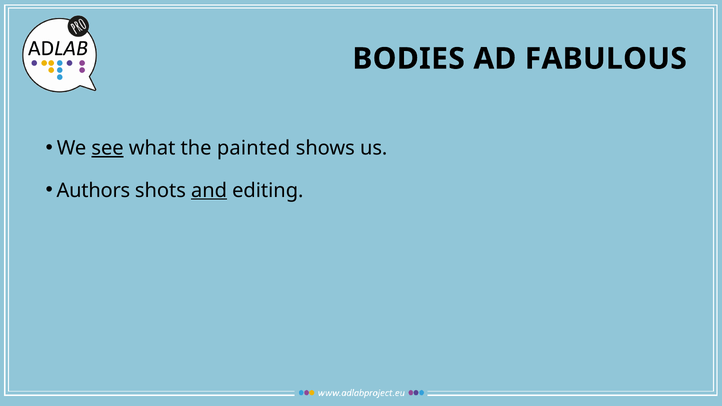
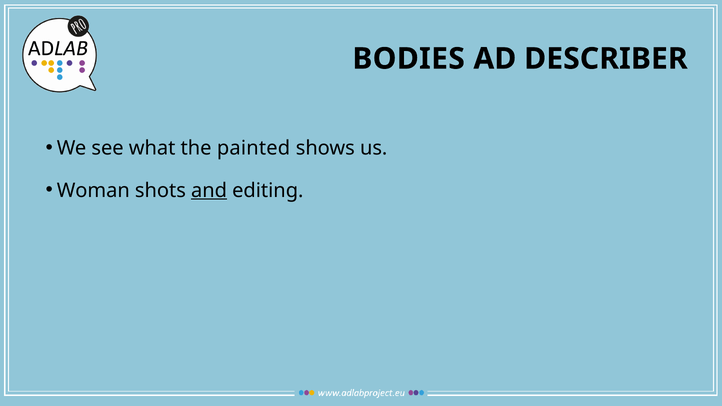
FABULOUS: FABULOUS -> DESCRIBER (606, 59)
see underline: present -> none (108, 148)
Authors: Authors -> Woman (93, 190)
